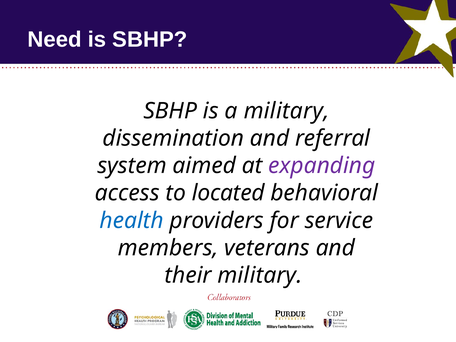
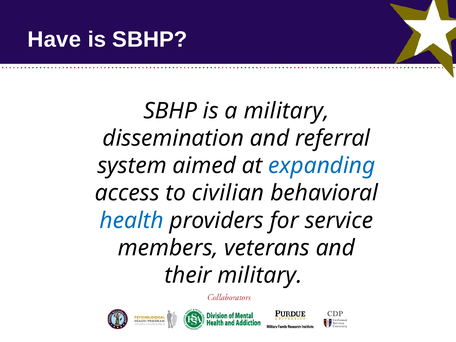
Need: Need -> Have (54, 40)
expanding colour: purple -> blue (322, 166)
located: located -> civilian (228, 193)
